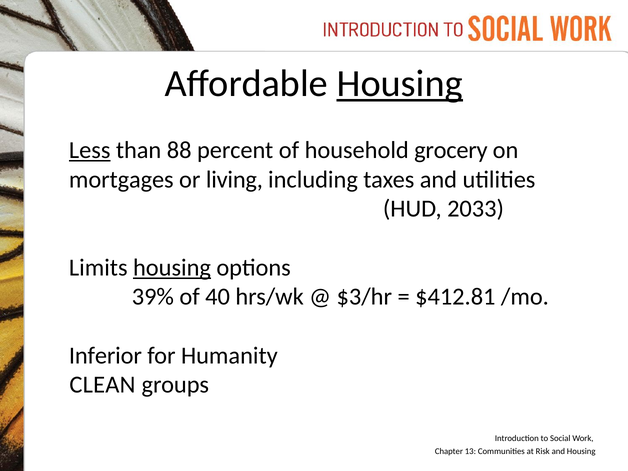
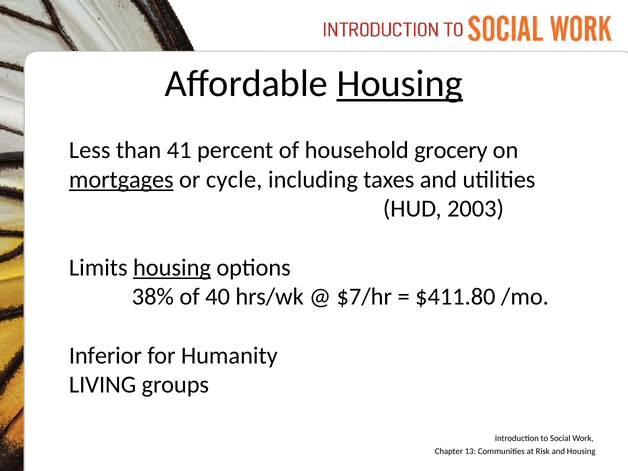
Less underline: present -> none (90, 150)
88: 88 -> 41 (179, 150)
mortgages underline: none -> present (121, 180)
living: living -> cycle (234, 180)
2033: 2033 -> 2003 (476, 209)
39%: 39% -> 38% (153, 297)
$3/hr: $3/hr -> $7/hr (364, 297)
$412.81: $412.81 -> $411.80 (455, 297)
CLEAN: CLEAN -> LIVING (103, 385)
